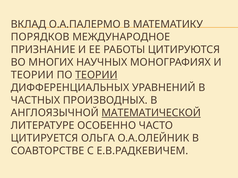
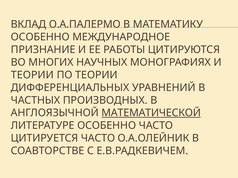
ПОРЯДКОВ: ПОРЯДКОВ -> ОСОБЕННО (40, 37)
ТЕОРИИ underline: present -> none (96, 75)
ЦИТИРУЕТСЯ ОЛЬГА: ОЛЬГА -> ЧАСТО (98, 139)
